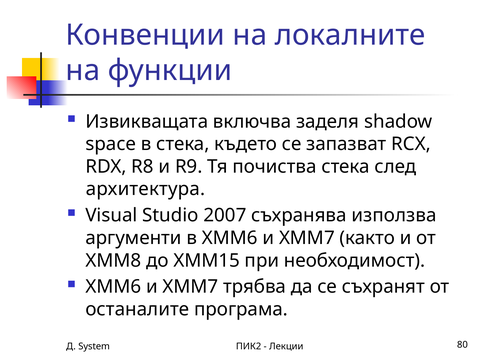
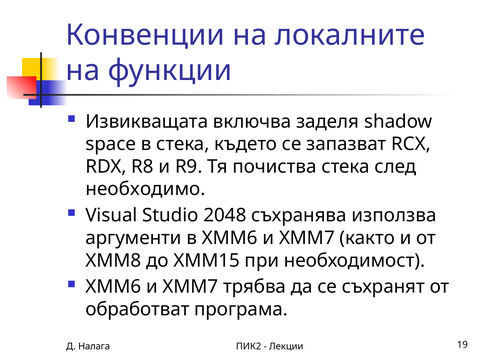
архитектура: архитектура -> необходимо (146, 189)
2007: 2007 -> 2048 (225, 216)
останалите: останалите -> обработват (137, 310)
System: System -> Налага (94, 347)
80: 80 -> 19 (462, 345)
